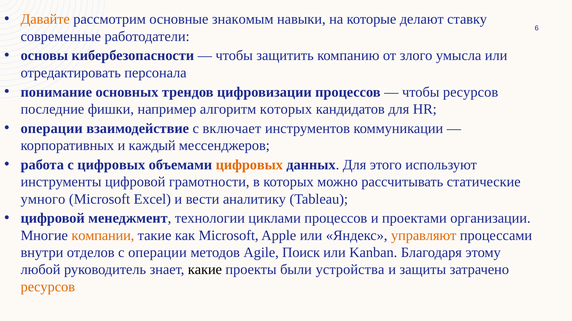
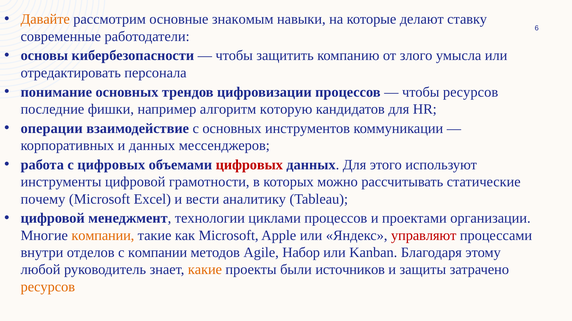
алгоритм которых: которых -> которую (286, 109)
с включает: включает -> основных (232, 129)
и каждый: каждый -> данных (152, 146)
цифровых colour: orange -> red (249, 165)
умного: умного -> почему (43, 199)
управляют colour: orange -> red (424, 236)
с операции: операции -> компании (158, 253)
Поиск: Поиск -> Набор (301, 253)
какие colour: black -> orange (205, 270)
устройства: устройства -> источников (350, 270)
